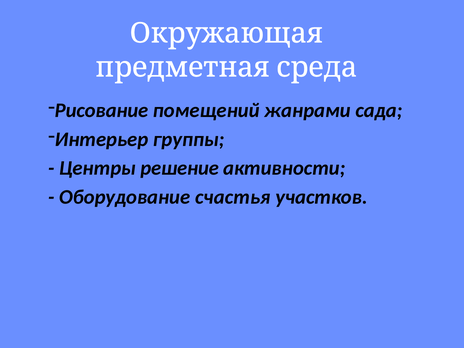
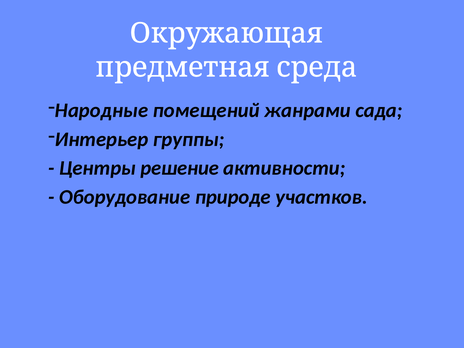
Рисование: Рисование -> Народные (102, 110)
счастья: счастья -> природе (233, 197)
